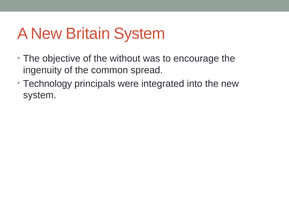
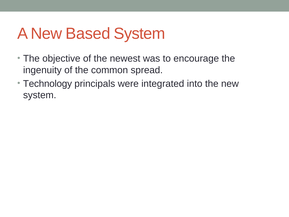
Britain: Britain -> Based (88, 34)
without: without -> newest (125, 58)
